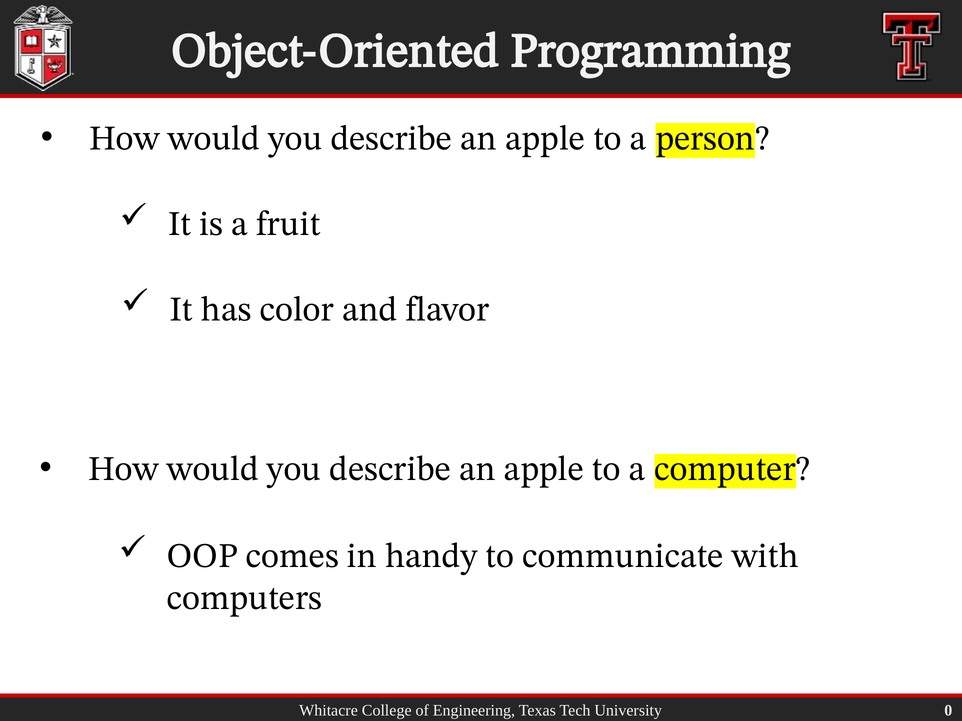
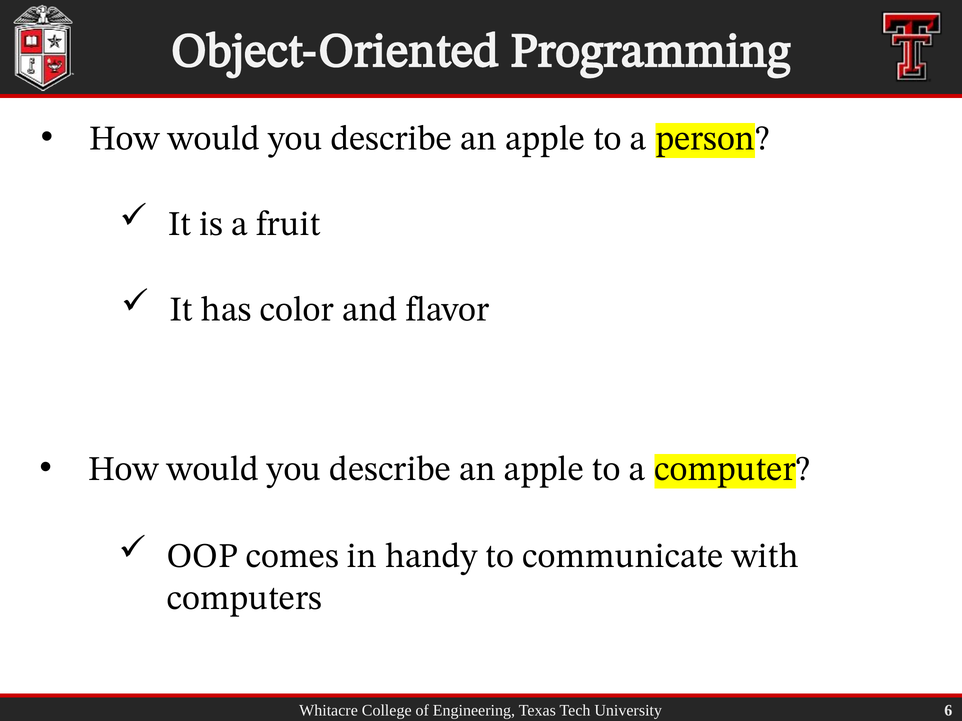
0: 0 -> 6 (948, 711)
